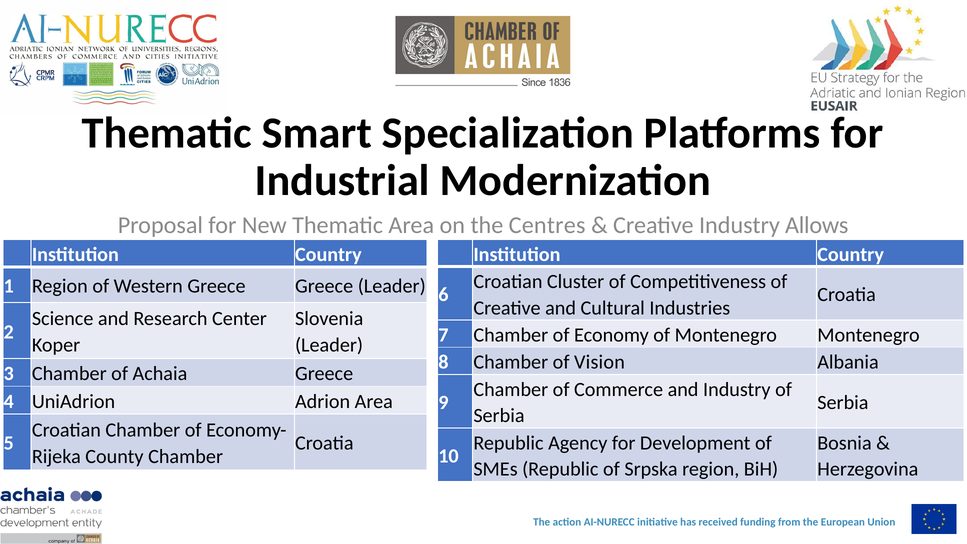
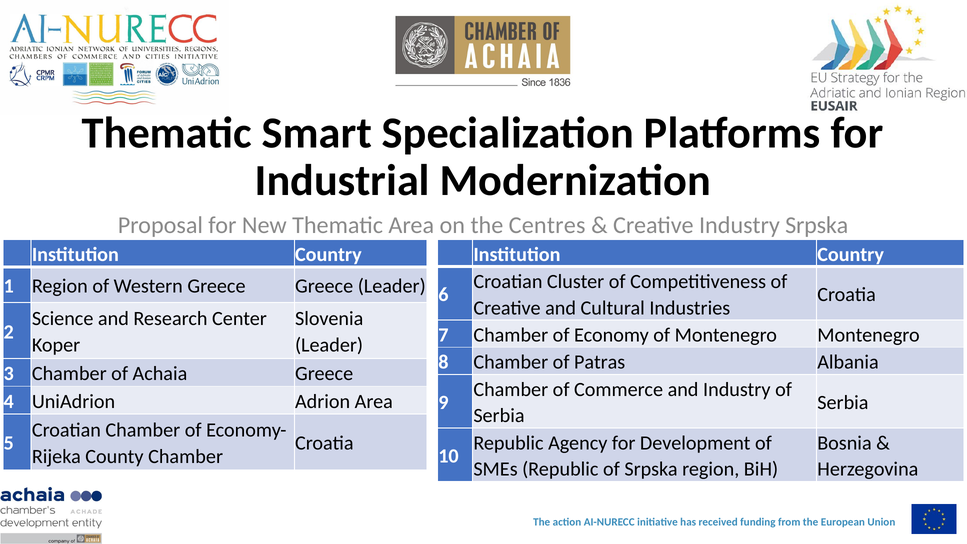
Industry Allows: Allows -> Srpska (817, 225)
Vision: Vision -> Patras (600, 362)
